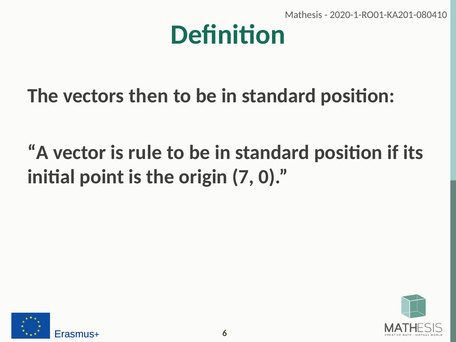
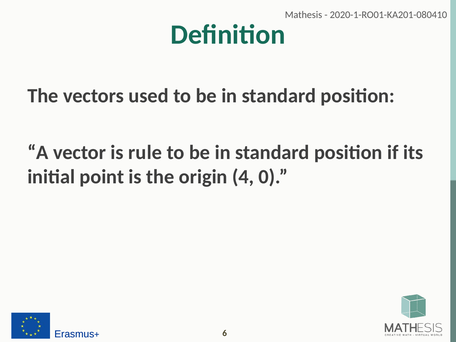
then: then -> used (149, 96)
7: 7 -> 4 (243, 177)
